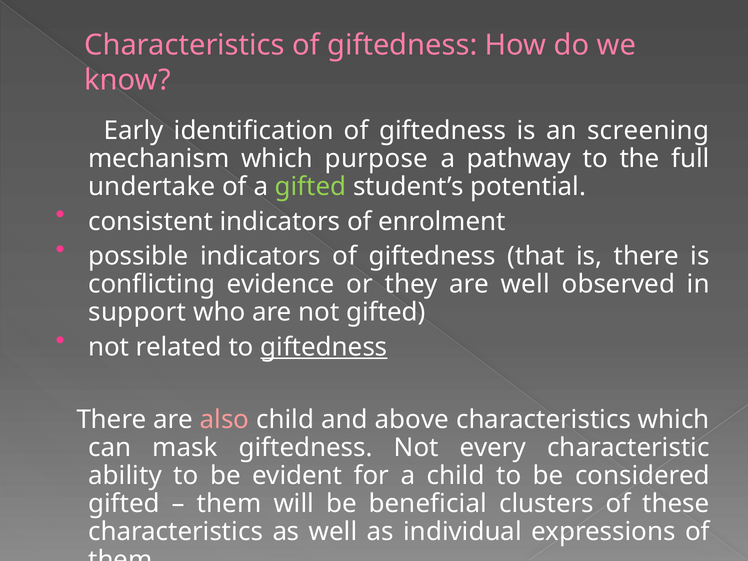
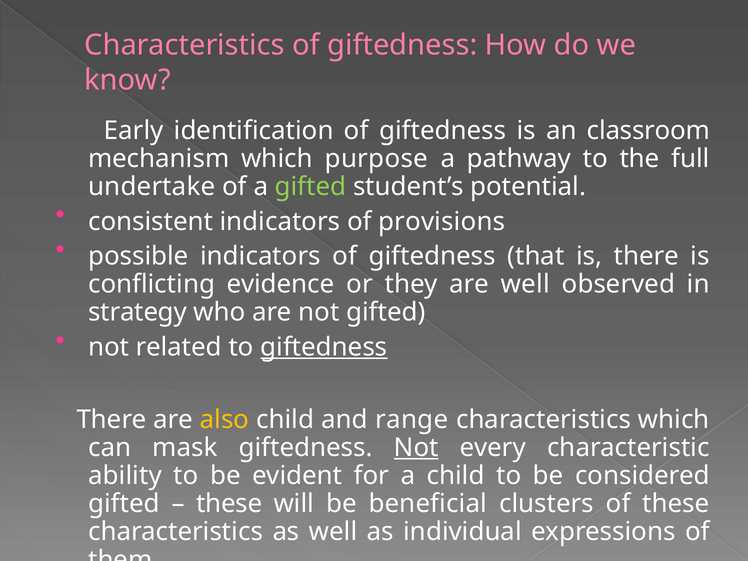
screening: screening -> classroom (648, 131)
enrolment: enrolment -> provisions (442, 222)
support: support -> strategy (138, 312)
also colour: pink -> yellow (225, 420)
above: above -> range (412, 420)
Not underline: none -> present (416, 448)
them: them -> these (229, 504)
